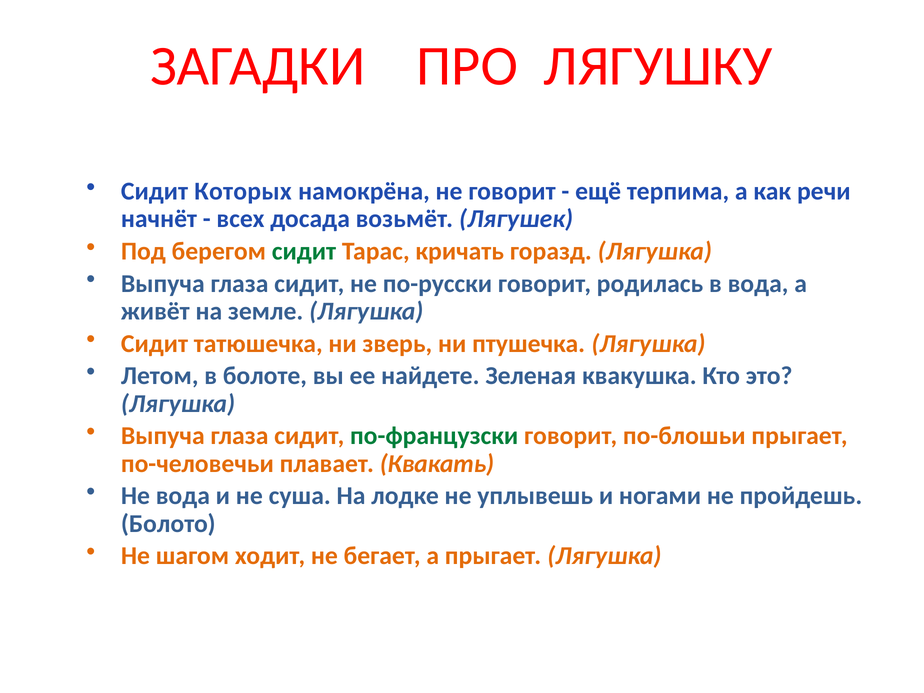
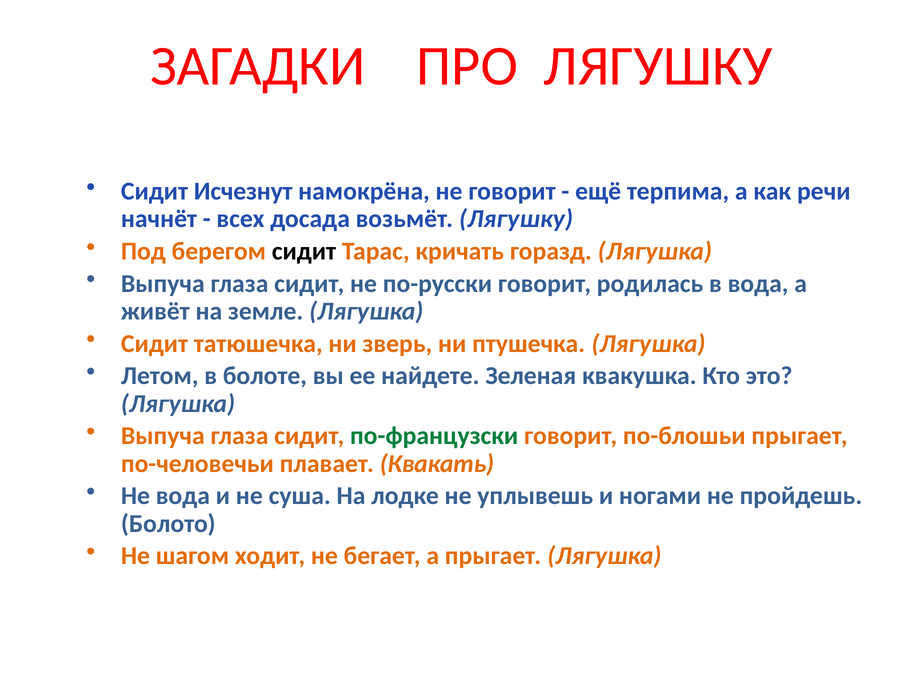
Которых: Которых -> Исчезнут (243, 191)
возьмёт Лягушек: Лягушек -> Лягушку (516, 219)
сидит colour: green -> black (304, 251)
